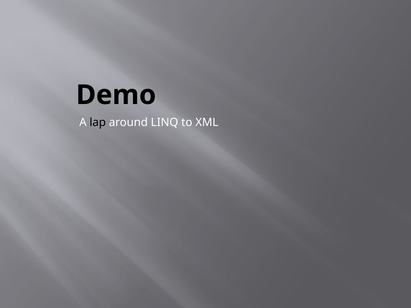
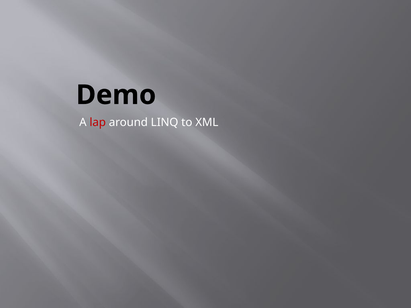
lap colour: black -> red (98, 122)
